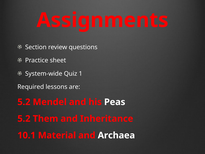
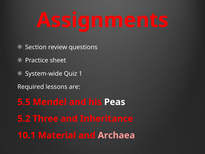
5.2: 5.2 -> 5.5 (24, 102)
Them: Them -> Three (46, 118)
Archaea colour: white -> pink (116, 135)
